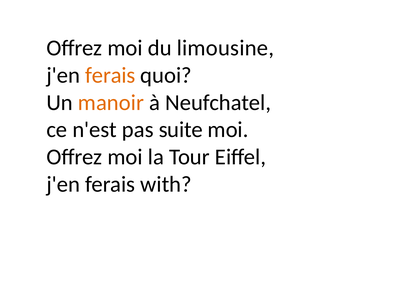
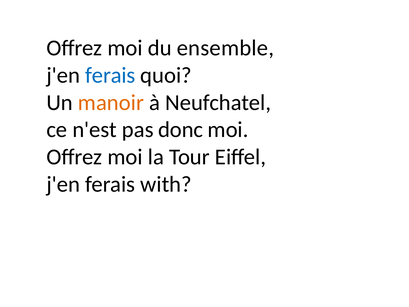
limousine: limousine -> ensemble (225, 48)
ferais colour: orange -> blue (110, 75)
suite: suite -> donc (181, 130)
